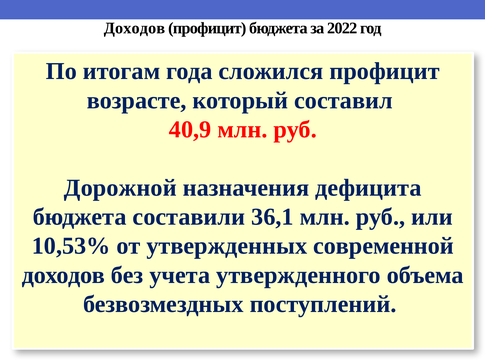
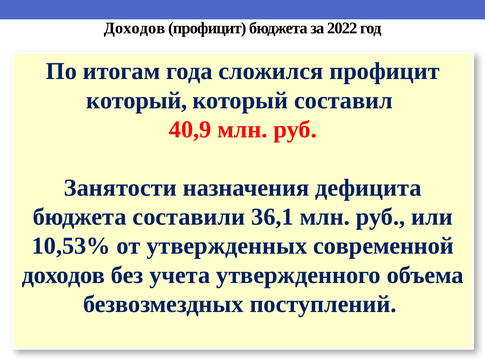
возрасте: возрасте -> который (137, 100)
Дорожной: Дорожной -> Занятости (120, 188)
